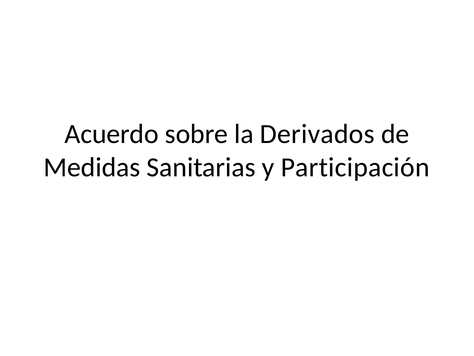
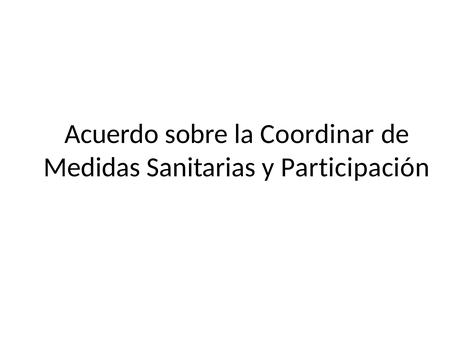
Derivados: Derivados -> Coordinar (317, 134)
